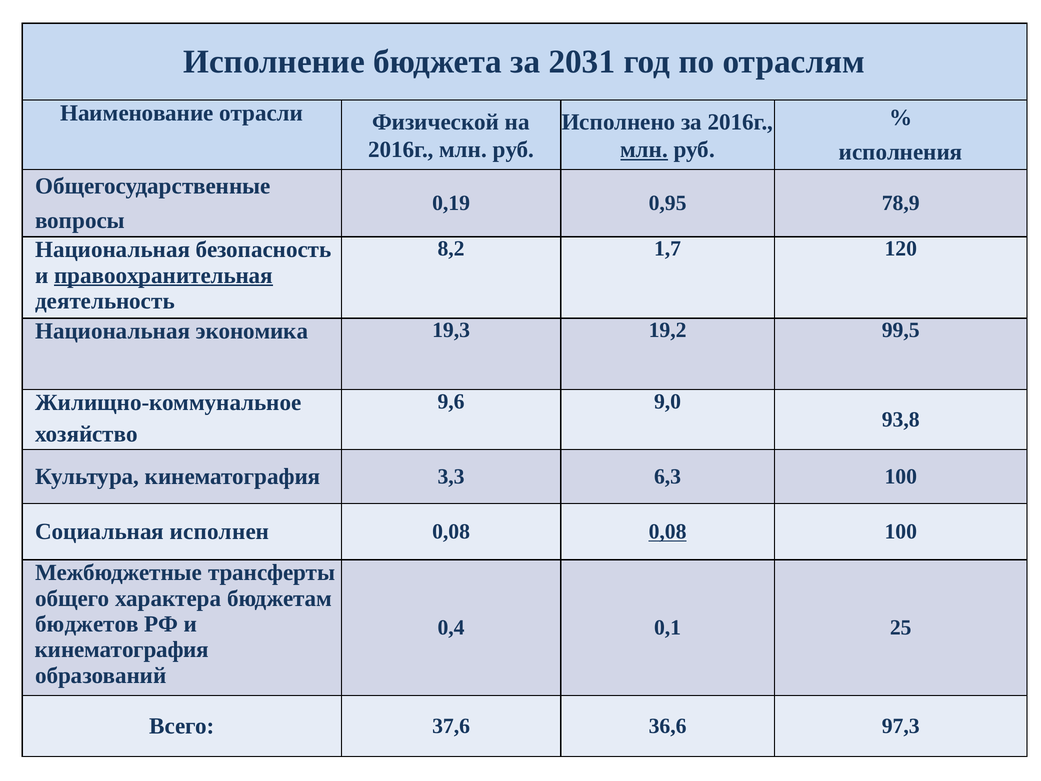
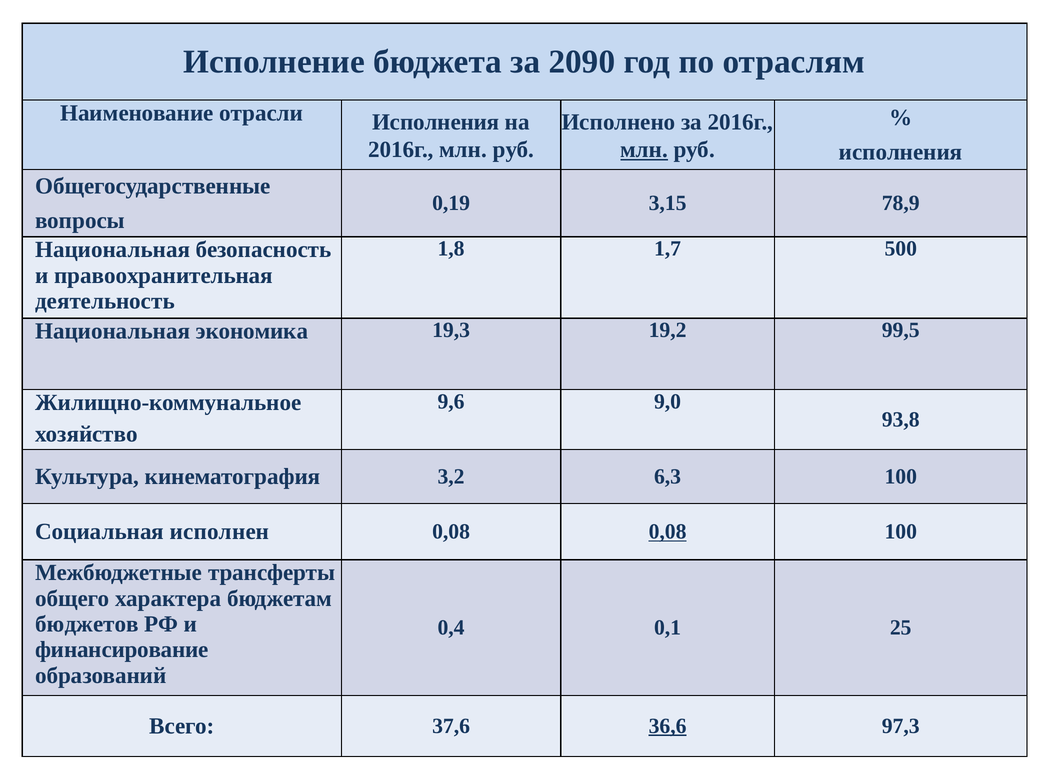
2031: 2031 -> 2090 (582, 62)
отрасли Физической: Физической -> Исполнения (436, 122)
0,95: 0,95 -> 3,15 (668, 203)
8,2: 8,2 -> 1,8 (451, 249)
120: 120 -> 500 (901, 249)
правоохранительная underline: present -> none (164, 275)
3,3: 3,3 -> 3,2 (451, 476)
кинематография: кинематография -> финансирование (122, 650)
36,6 underline: none -> present (668, 726)
